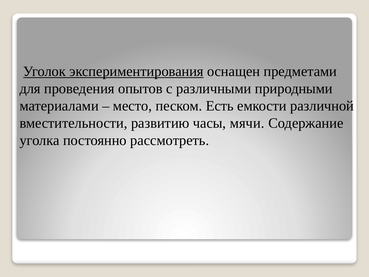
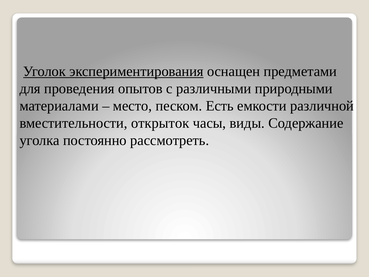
развитию: развитию -> открыток (160, 123)
мячи: мячи -> виды (247, 123)
